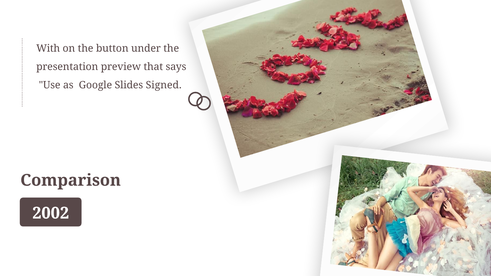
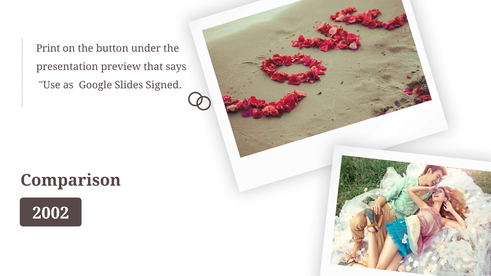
With: With -> Print (48, 48)
